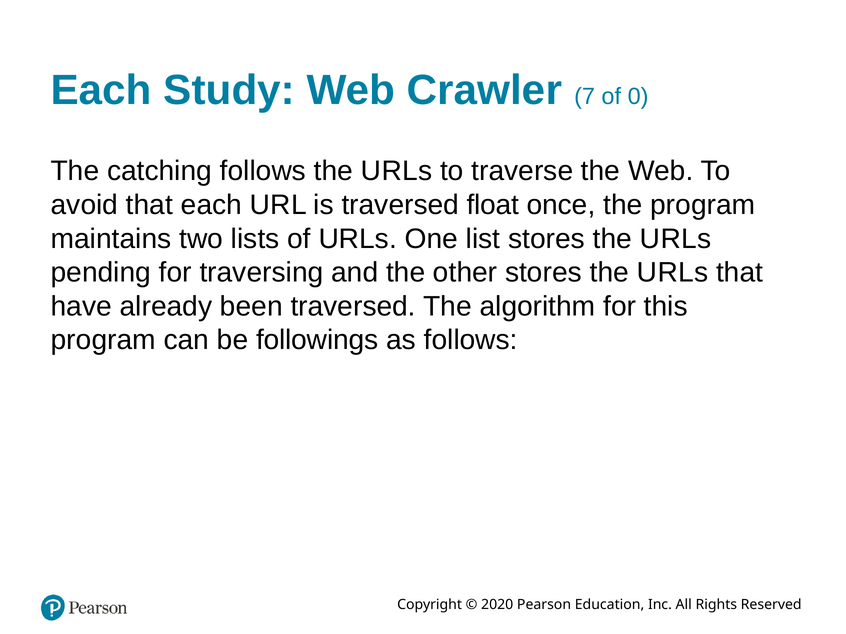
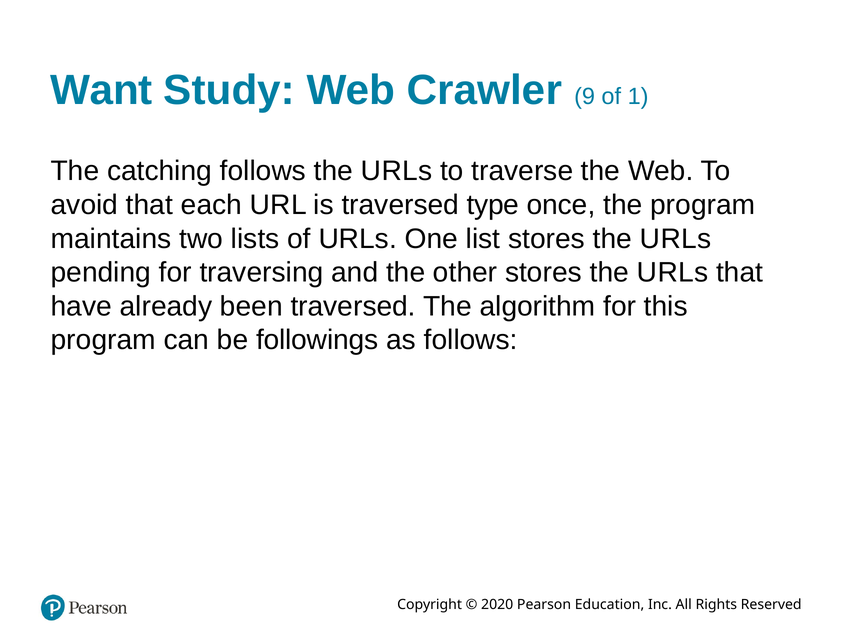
Each: Each -> Want (101, 91)
7: 7 -> 9 (585, 97)
0: 0 -> 1 (638, 97)
float: float -> type (493, 205)
